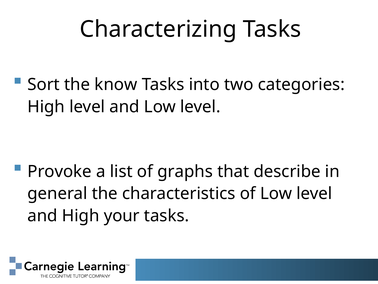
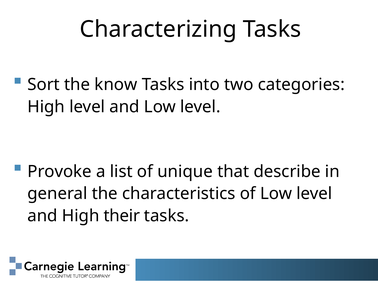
graphs: graphs -> unique (185, 171)
your: your -> their (122, 215)
